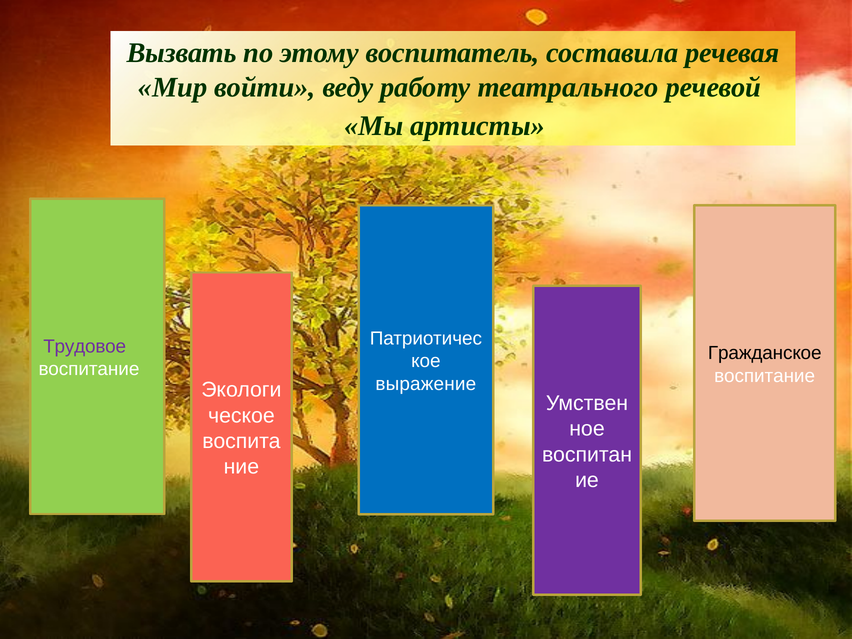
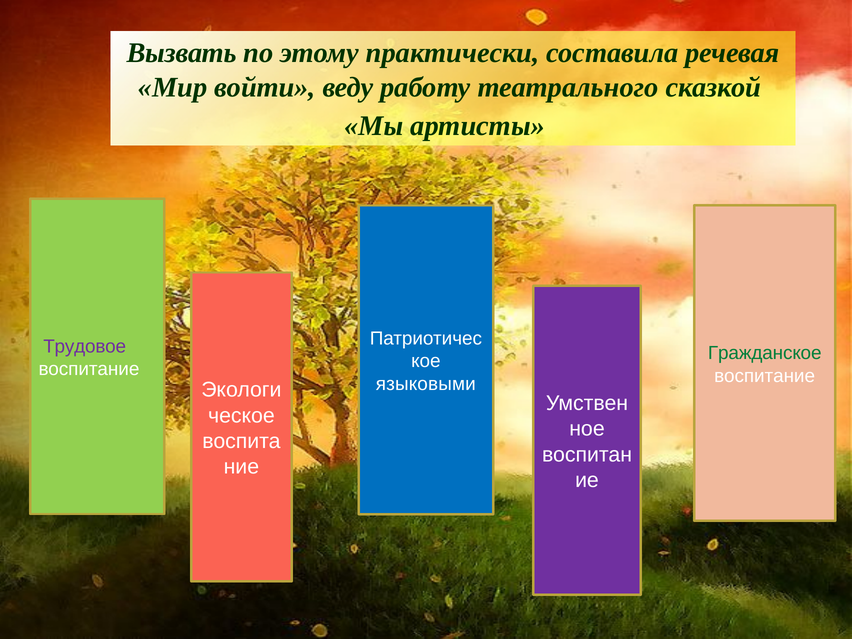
воспитатель: воспитатель -> практически (453, 53)
речевой: речевой -> сказкой (713, 87)
Гражданское colour: black -> green (765, 353)
выражение: выражение -> языковыми (426, 384)
